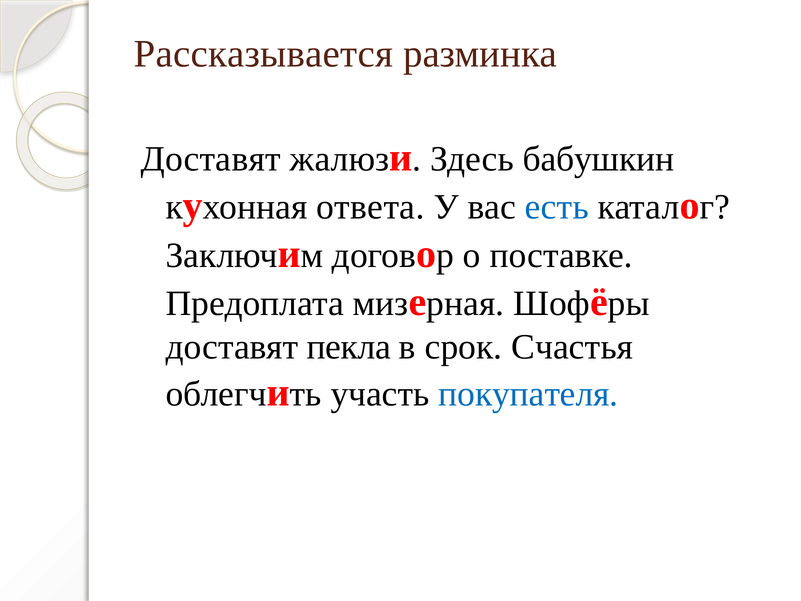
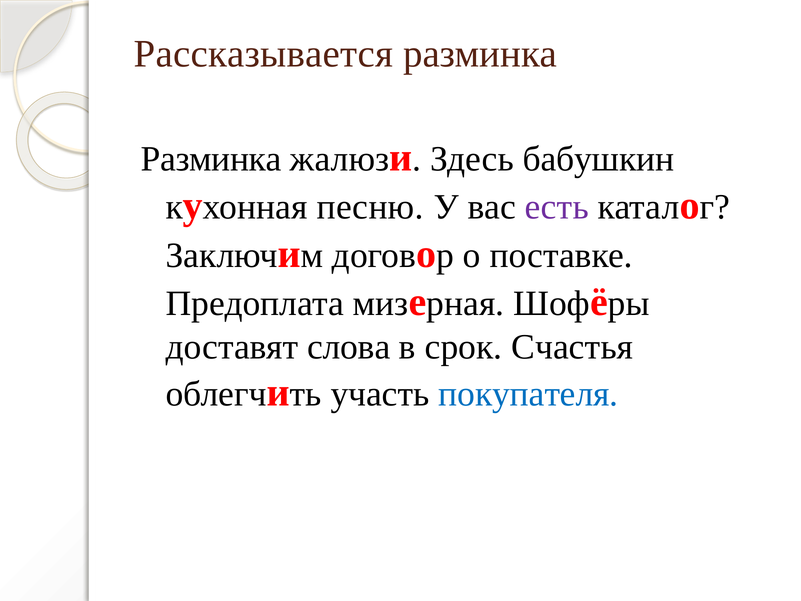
Доставят: Доставят -> Разминка (211, 159)
ответа: ответа -> песню (370, 207)
есть colour: blue -> purple (557, 207)
пекла: пекла -> слова (349, 347)
